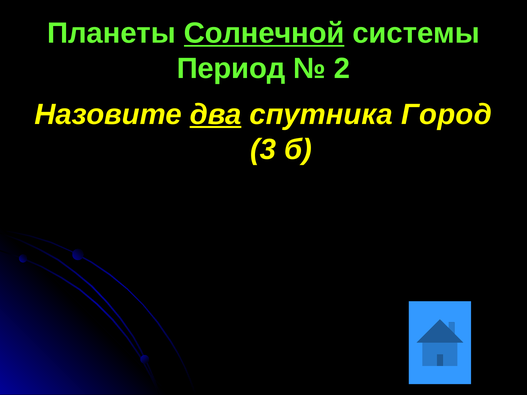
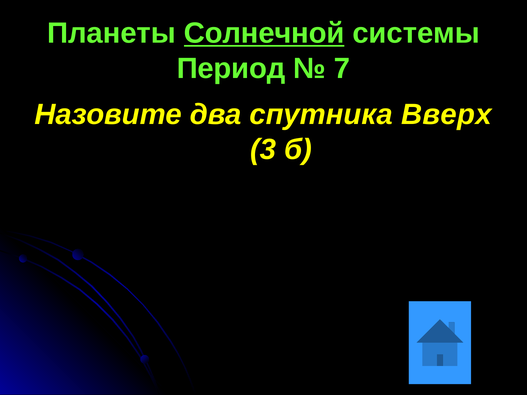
2: 2 -> 7 (342, 68)
два underline: present -> none (216, 114)
Город: Город -> Вверх (446, 114)
